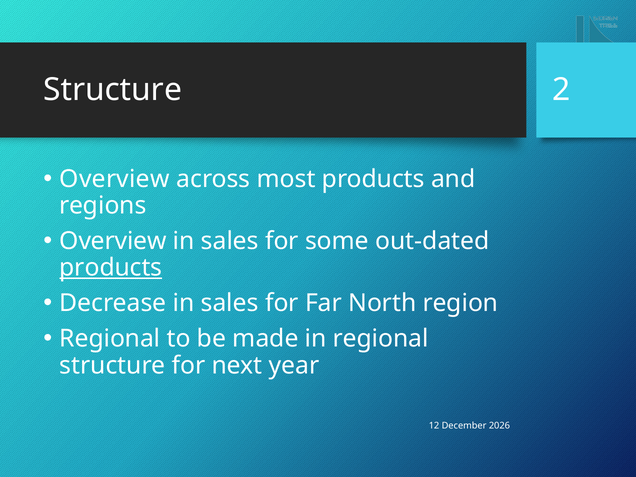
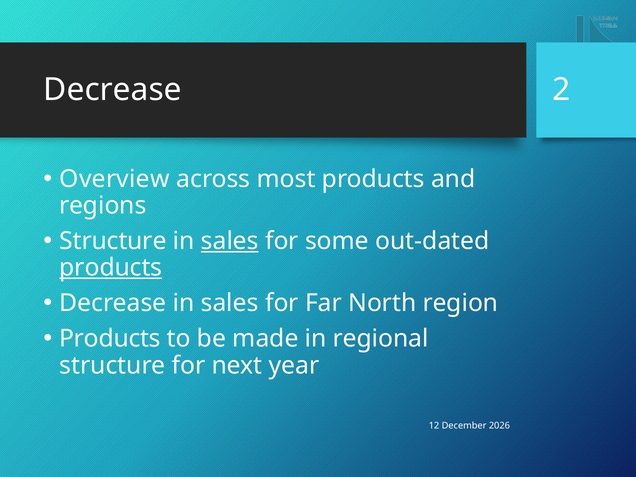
Structure: Structure -> Decrease (113, 90)
Overview: Overview -> Structure (113, 241)
sales underline: none -> present (230, 241)
Regional: Regional -> Products (110, 339)
